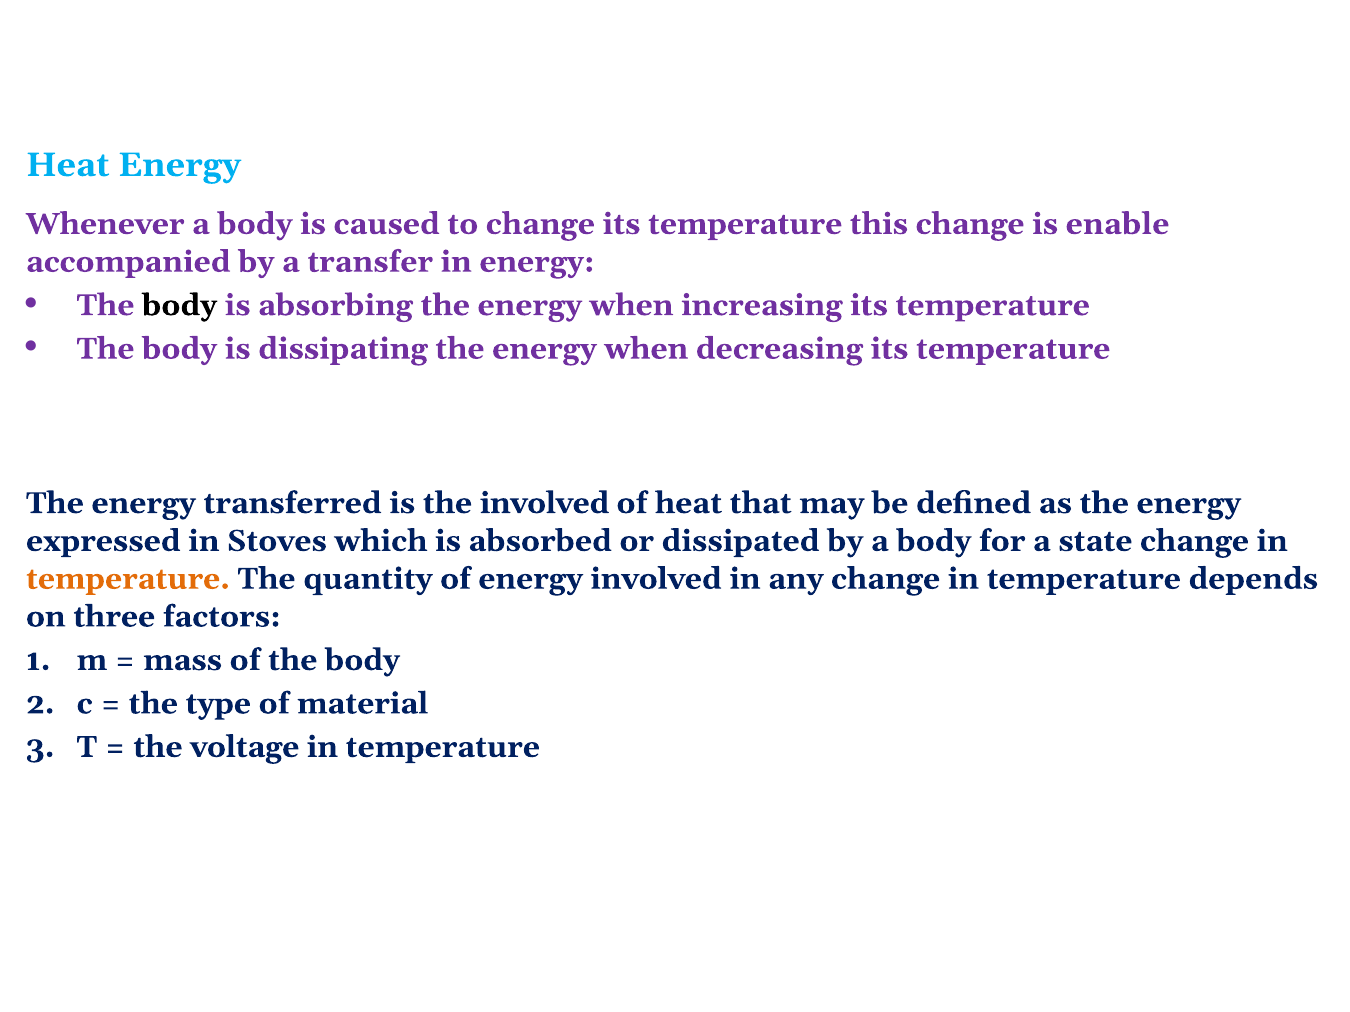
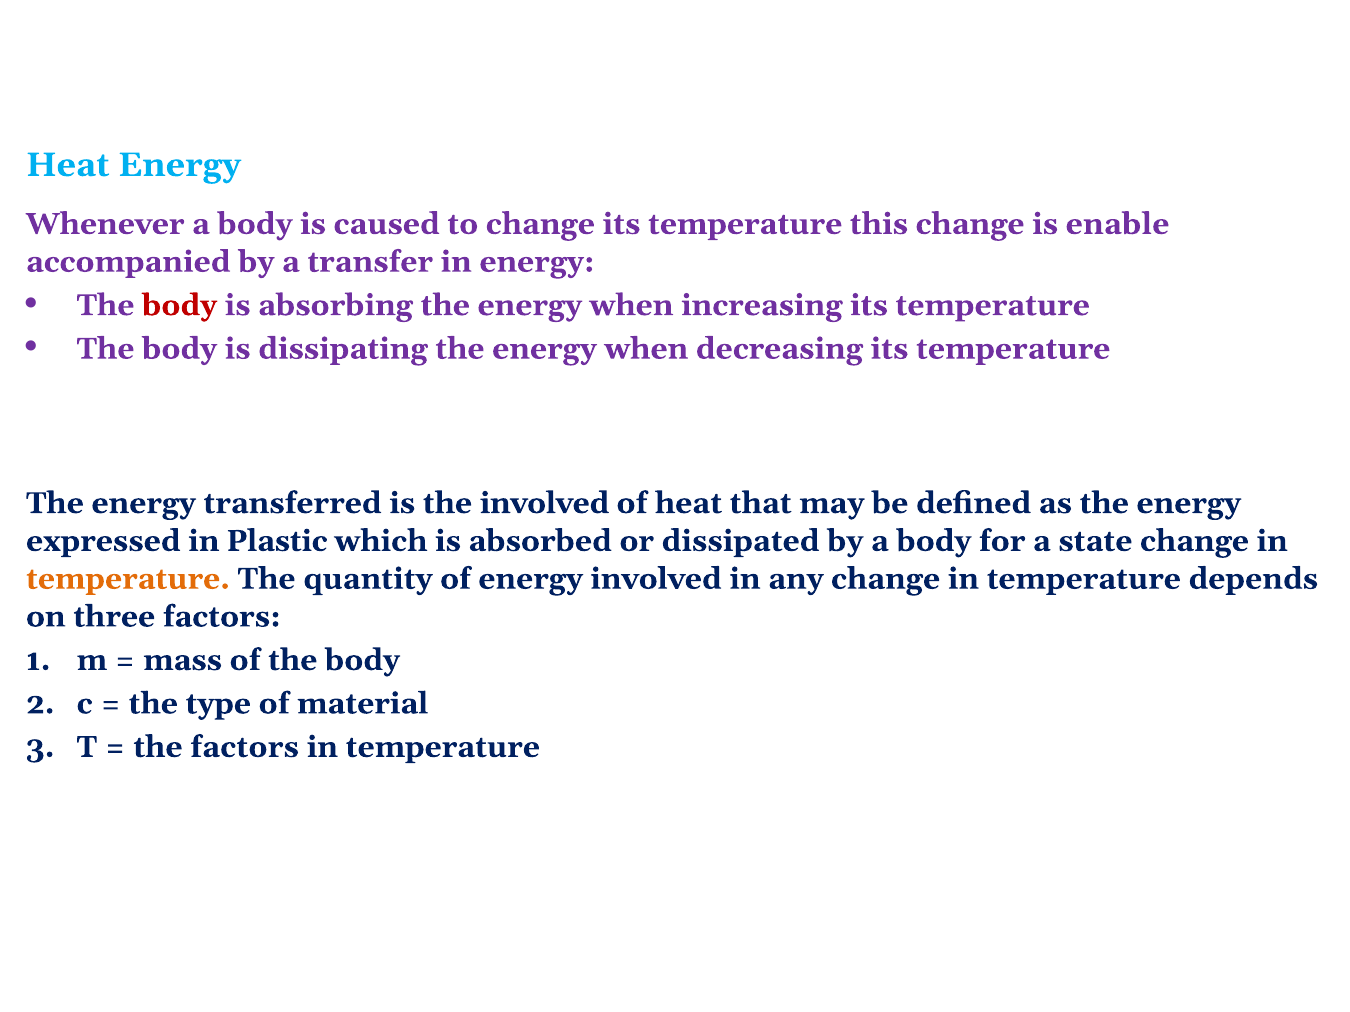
body colour: black -> red (180, 305)
Stoves: Stoves -> Plastic (277, 541)
the voltage: voltage -> factors (245, 747)
